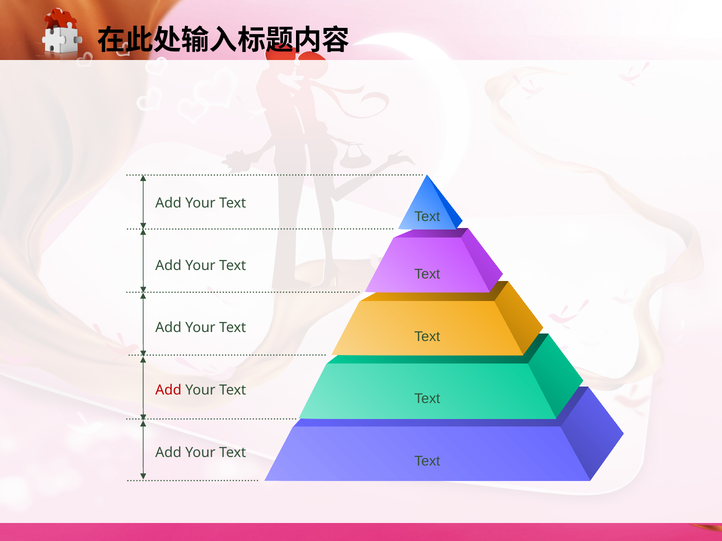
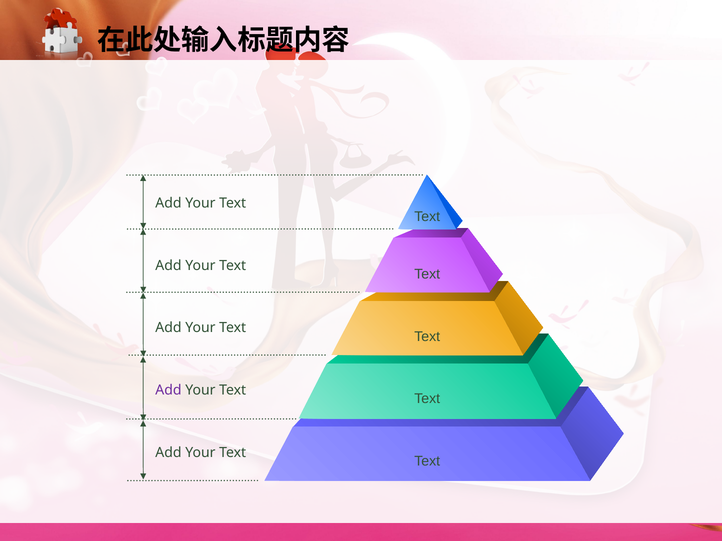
Add colour: red -> purple (168, 391)
